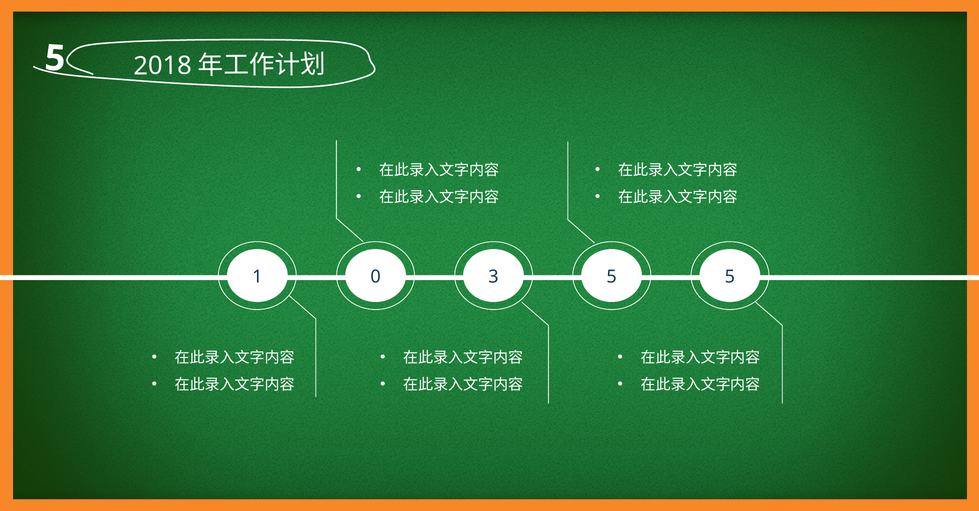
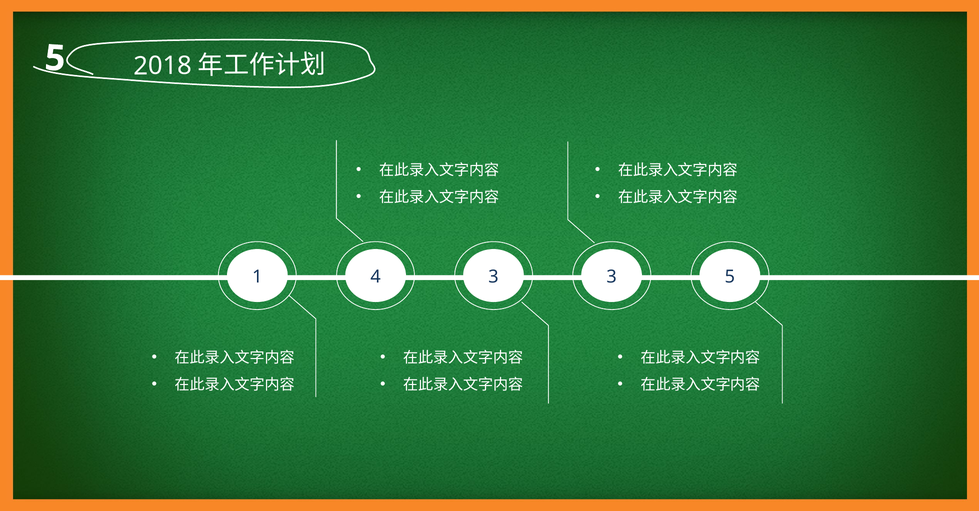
0: 0 -> 4 (376, 277)
3 5: 5 -> 3 (612, 277)
